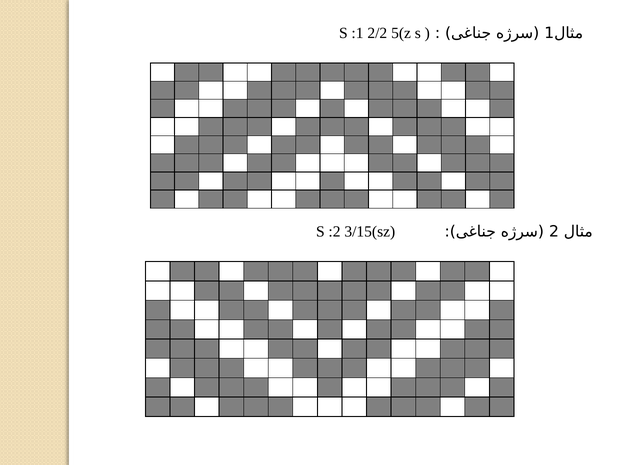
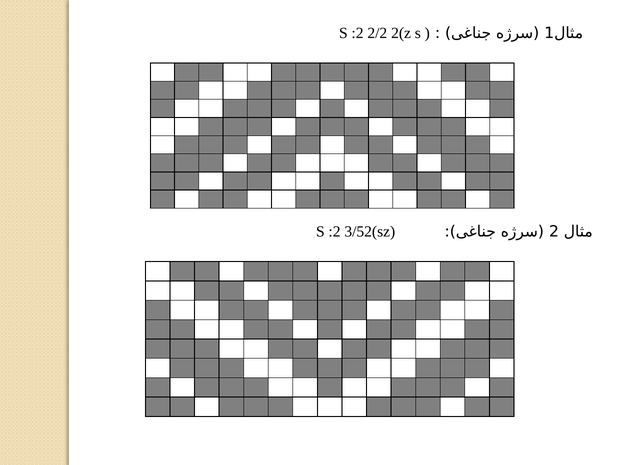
:1: :1 -> :2 (358, 33)
5(z: 5(z -> 2(z (401, 33)
3/15(sz: 3/15(sz -> 3/52(sz (370, 232)
